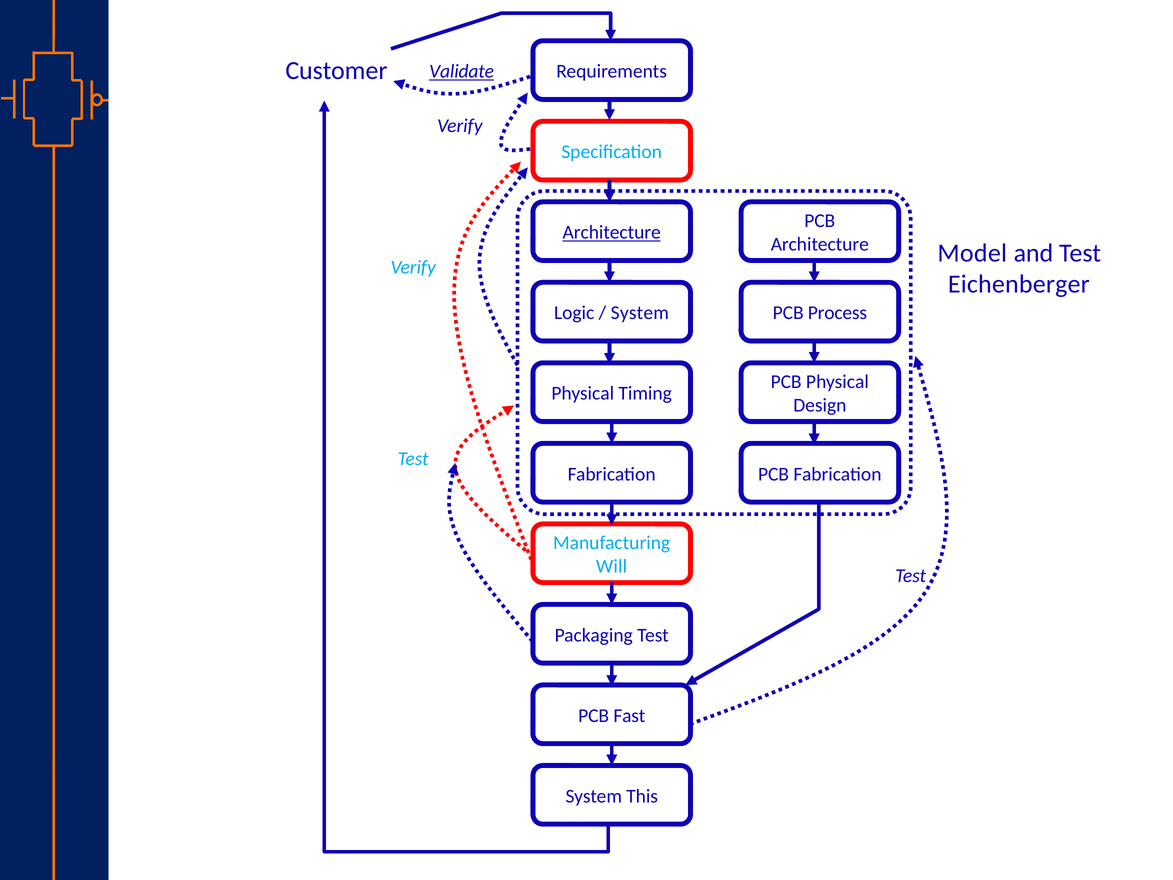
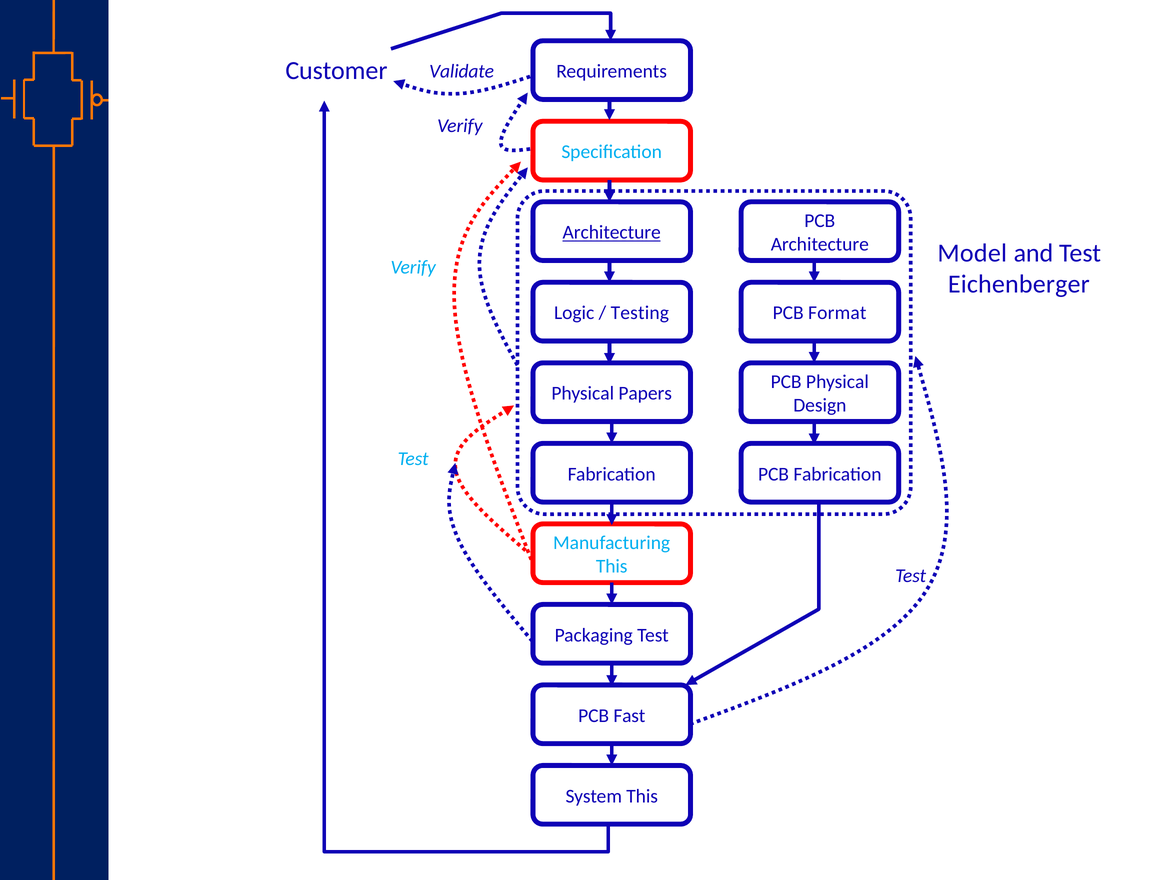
Validate underline: present -> none (462, 72)
System: System -> Testing (640, 313)
Process: Process -> Format (837, 313)
Timing: Timing -> Papers (645, 393)
Will: Will -> This (612, 566)
